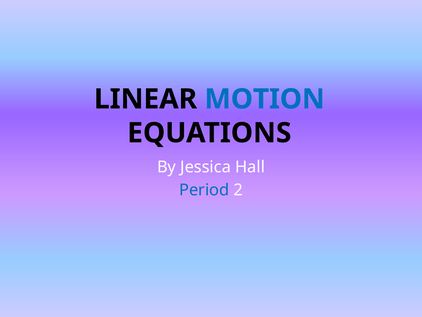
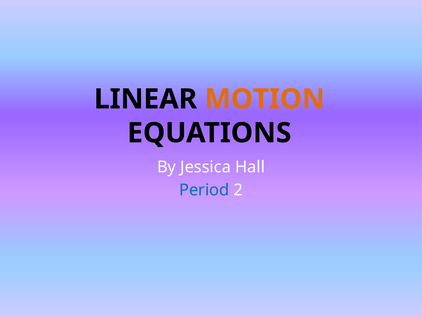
MOTION colour: blue -> orange (265, 99)
